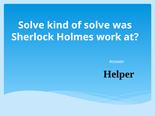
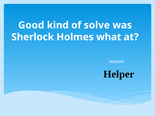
Solve: Solve -> Good (31, 25)
work: work -> what (109, 37)
